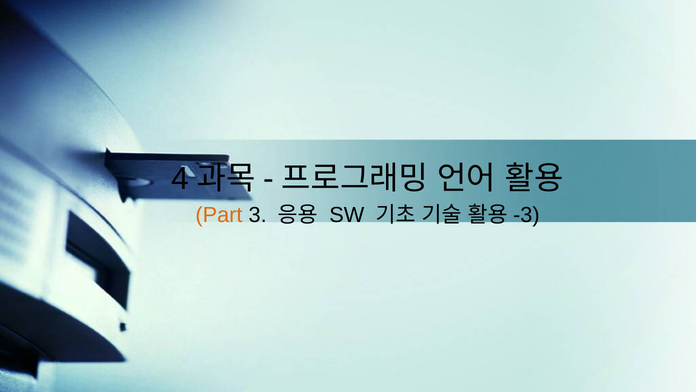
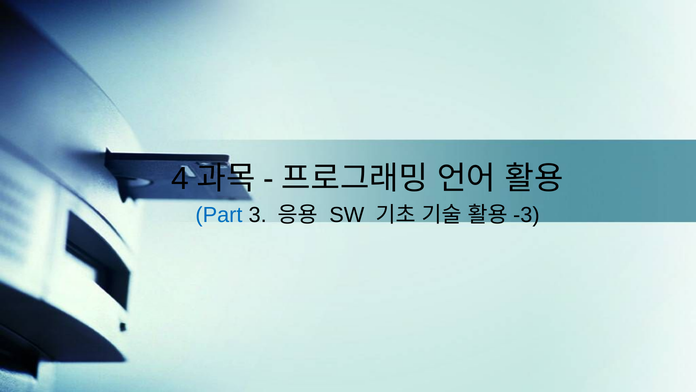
Part colour: orange -> blue (219, 215)
